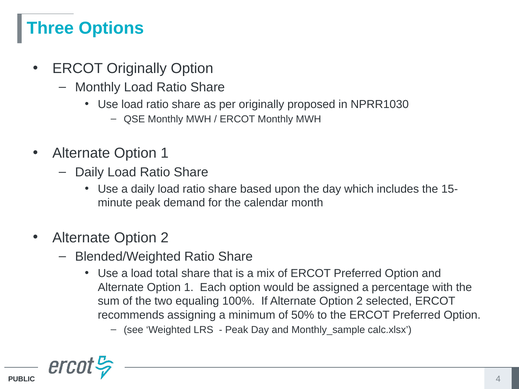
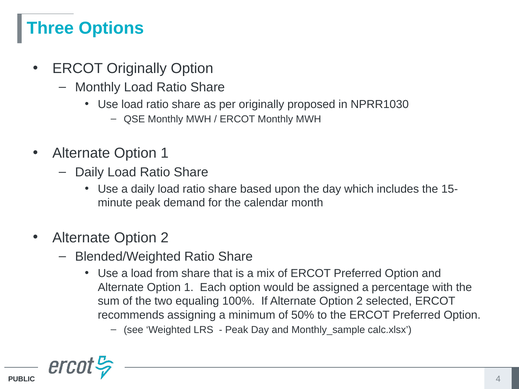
total: total -> from (167, 274)
